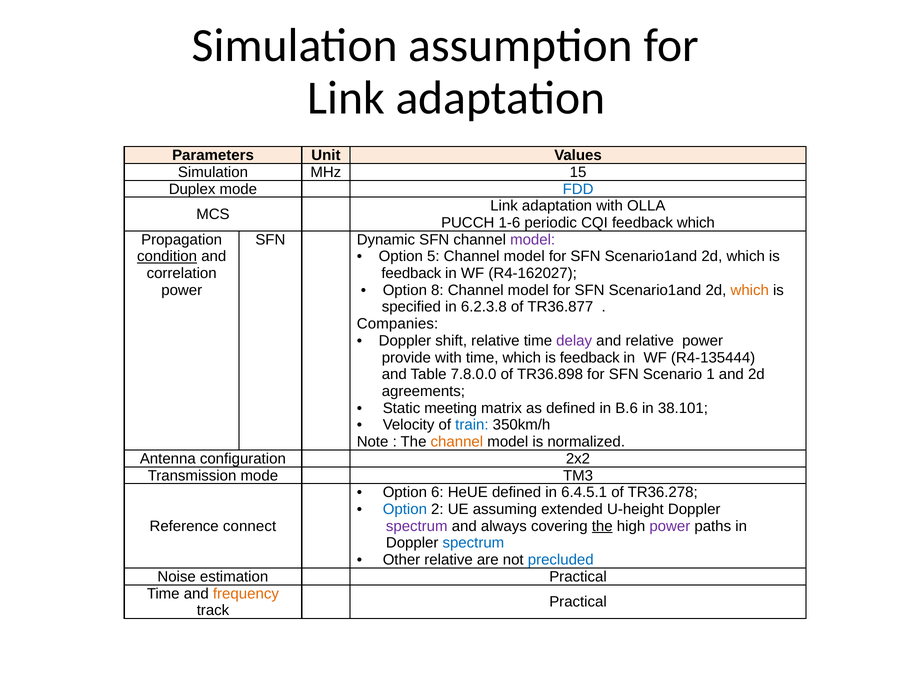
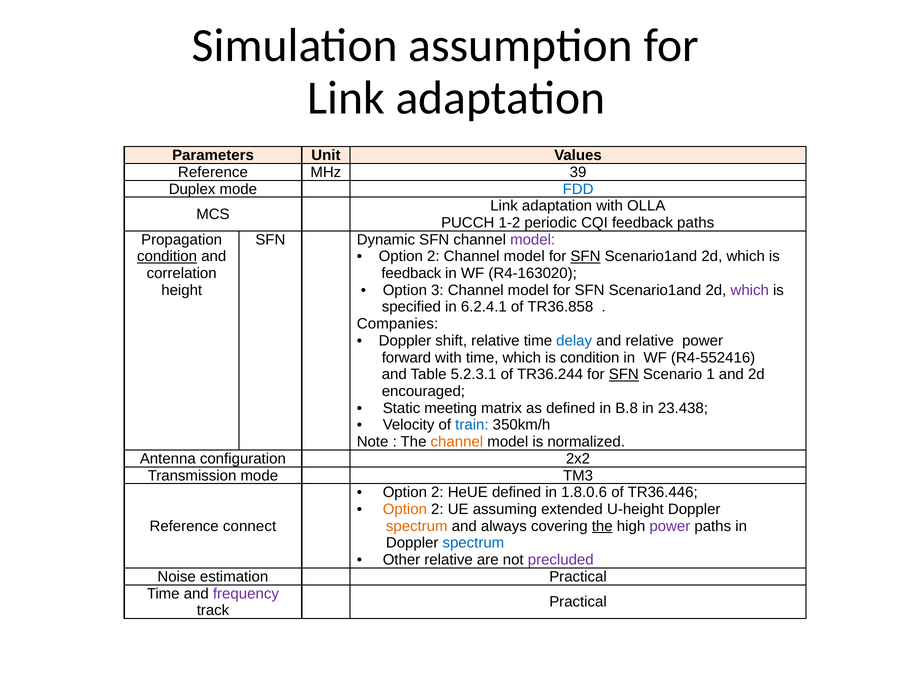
Simulation: Simulation -> Reference (213, 172)
15: 15 -> 39 (578, 172)
1-6: 1-6 -> 1-2 (509, 223)
feedback which: which -> paths (696, 223)
5: 5 -> 2 (433, 256)
SFN underline: none -> present (585, 256)
R4-162027: R4-162027 -> R4-163020 (533, 273)
power: power -> height (182, 290)
8: 8 -> 3 (437, 290)
which colour: orange -> purple (750, 290)
6.2.3.8: 6.2.3.8 -> 6.2.4.1 (484, 307)
TR36.877: TR36.877 -> TR36.858 (560, 307)
delay colour: purple -> blue (574, 340)
provide: provide -> forward (406, 357)
time which is feedback: feedback -> condition (590, 357)
R4-135444: R4-135444 -> R4-552416 (713, 357)
7.8.0.0: 7.8.0.0 -> 5.2.3.1 (474, 374)
TR36.898: TR36.898 -> TR36.244 (550, 374)
SFN underline: none -> present (624, 374)
agreements: agreements -> encouraged (423, 391)
B.6: B.6 -> B.8 (627, 408)
38.101: 38.101 -> 23.438 (683, 408)
6: 6 -> 2 (437, 492)
6.4.5.1: 6.4.5.1 -> 1.8.0.6 (584, 492)
TR36.278: TR36.278 -> TR36.446 (663, 492)
Option colour: blue -> orange (405, 509)
spectrum colour: purple -> orange (417, 526)
precluded colour: blue -> purple (561, 559)
frequency colour: orange -> purple (246, 593)
